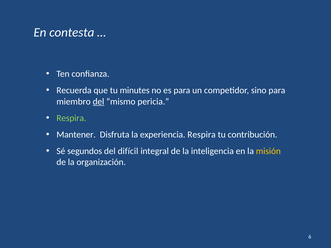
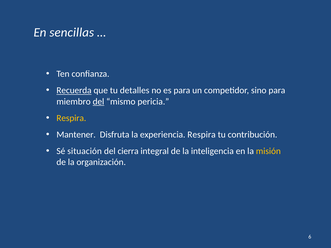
contesta: contesta -> sencillas (72, 32)
Recuerda underline: none -> present (74, 91)
minutes: minutes -> detalles (135, 91)
Respira colour: light green -> yellow (71, 118)
segundos: segundos -> situación (85, 151)
difícil: difícil -> cierra (128, 151)
